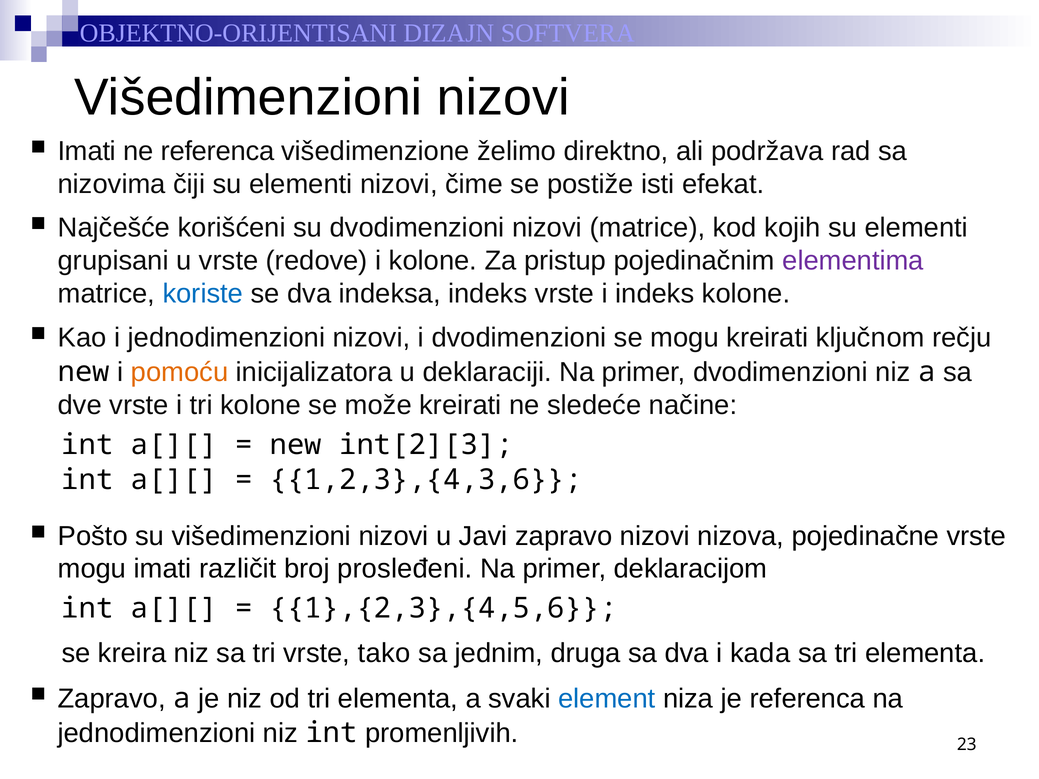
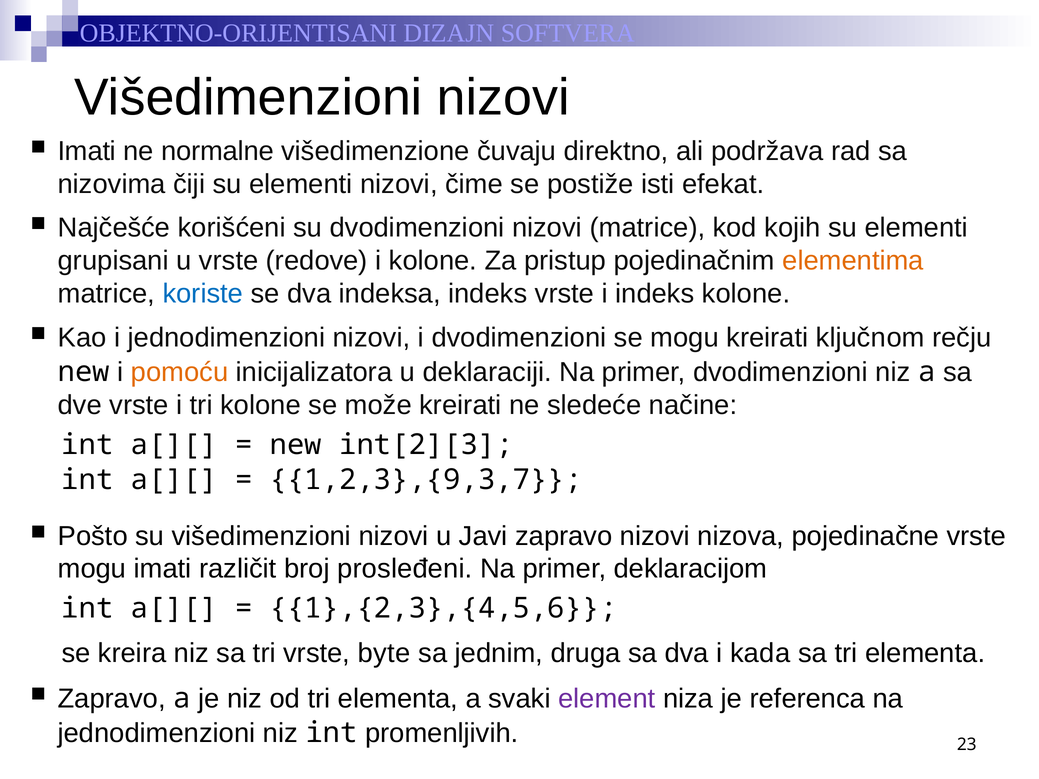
ne referenca: referenca -> normalne (217, 151)
želimo: želimo -> čuvaju (517, 151)
elementima colour: purple -> orange (853, 261)
1,2,3},{4,3,6: 1,2,3},{4,3,6 -> 1,2,3},{9,3,7 (426, 480)
tako: tako -> byte (384, 653)
element colour: blue -> purple (607, 699)
